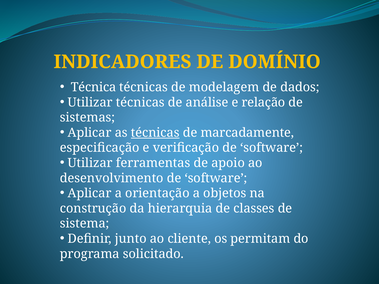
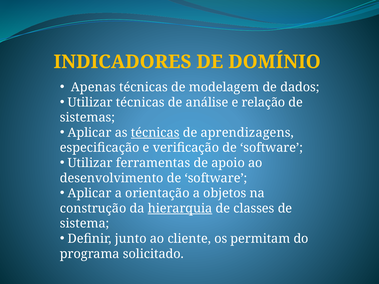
Técnica: Técnica -> Apenas (93, 87)
marcadamente: marcadamente -> aprendizagens (247, 133)
hierarquia underline: none -> present (180, 209)
